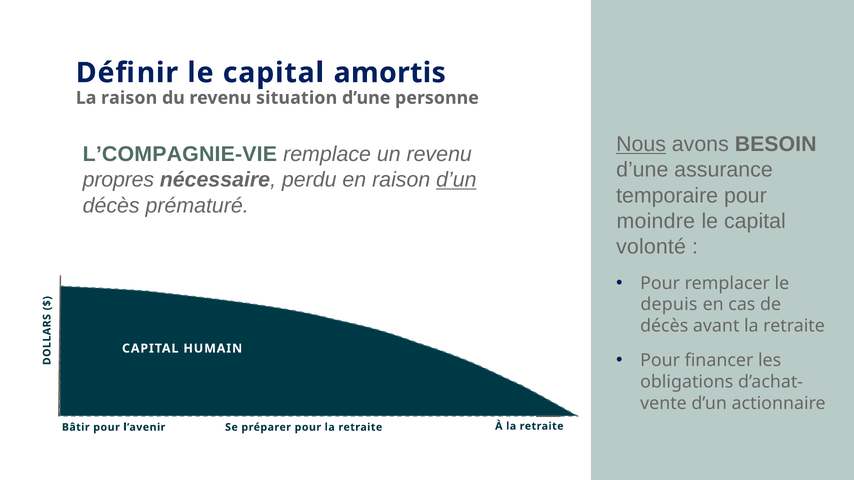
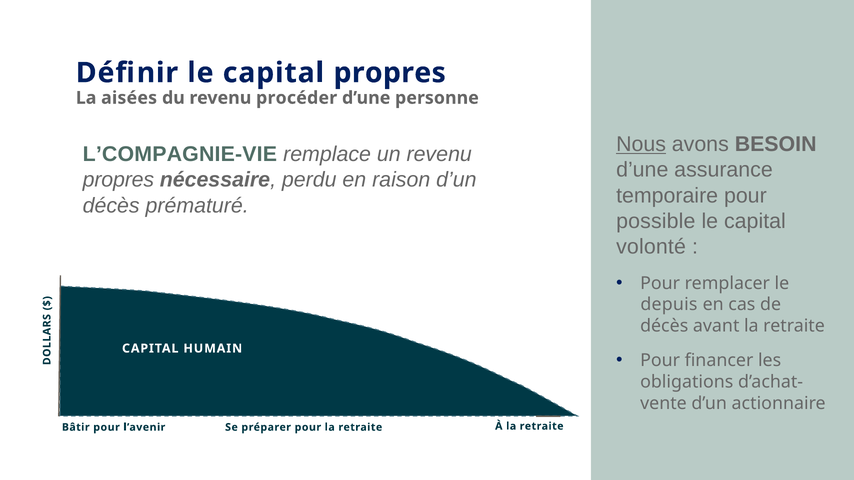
capital amortis: amortis -> propres (390, 73)
La raison: raison -> aisées (129, 98)
situation: situation -> procéder (297, 98)
d’un underline: present -> none (456, 180)
moindre: moindre -> possible (656, 221)
